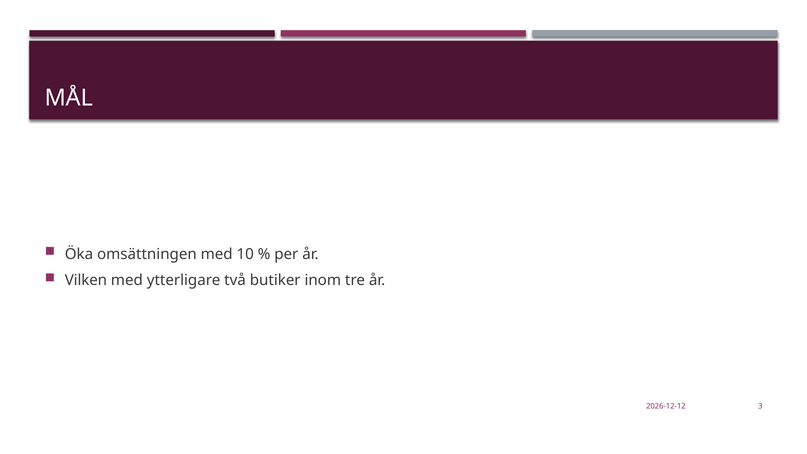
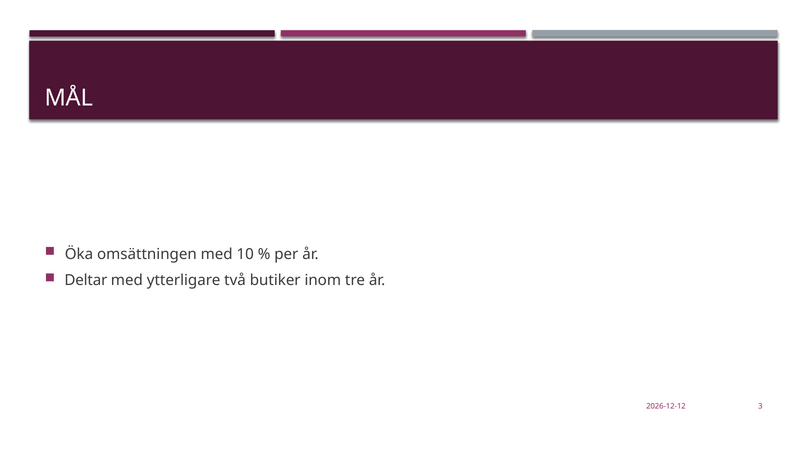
Vilken: Vilken -> Deltar (86, 280)
